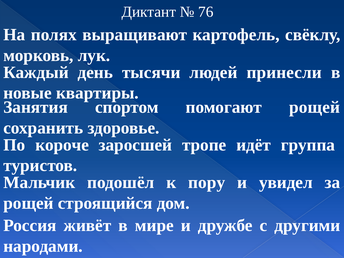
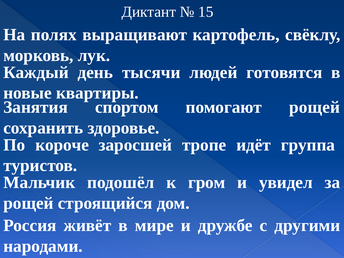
76: 76 -> 15 (206, 12)
принесли: принесли -> готовятся (284, 72)
пору: пору -> гром (207, 183)
